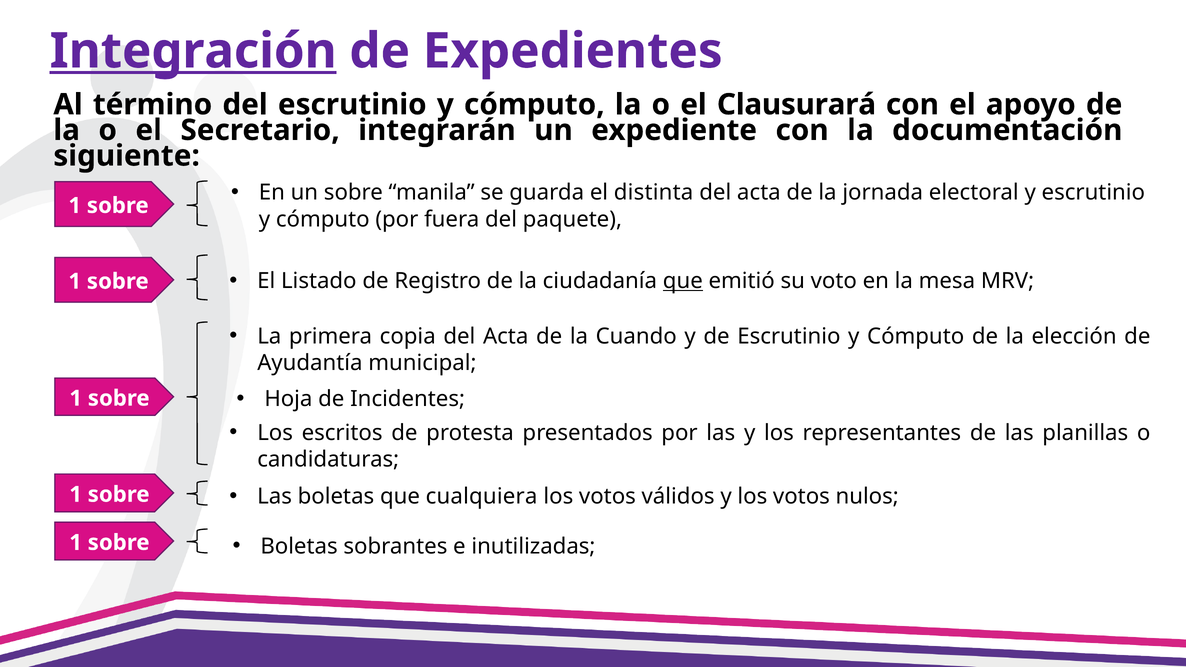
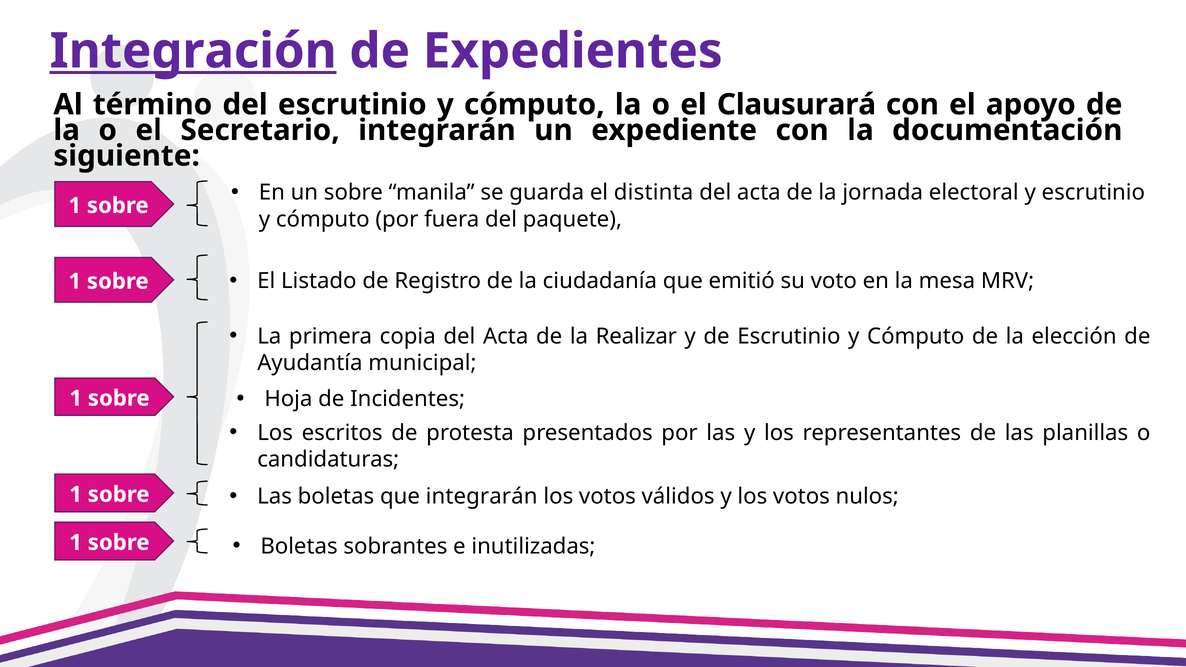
que underline: present -> none (683, 281)
Cuando: Cuando -> Realizar (636, 336)
que cualquiera: cualquiera -> integrarán (482, 497)
